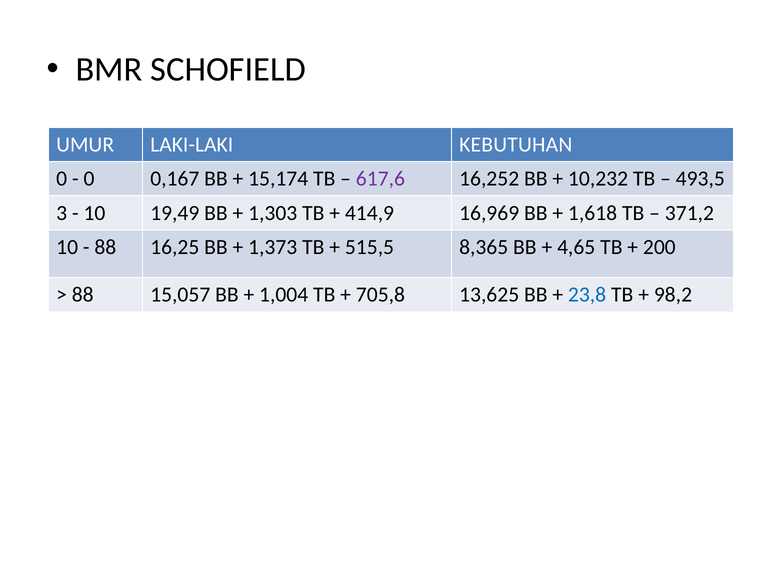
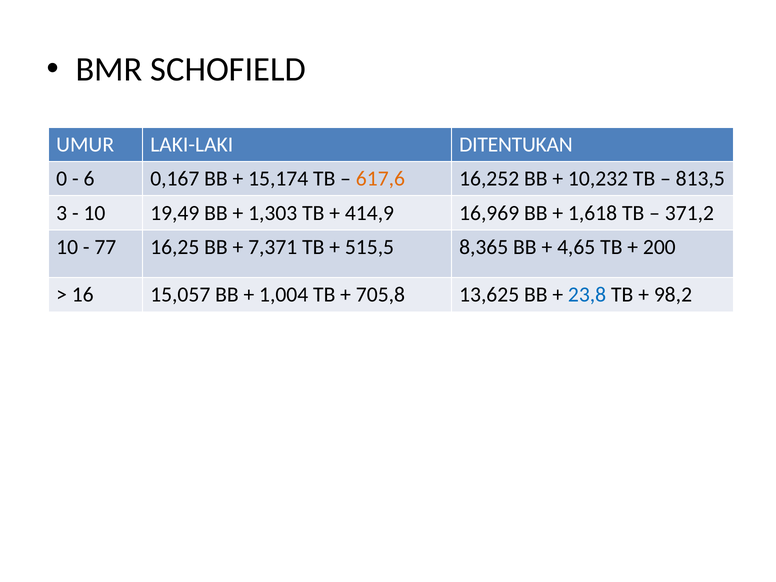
KEBUTUHAN: KEBUTUHAN -> DITENTUKAN (516, 145)
0: 0 -> 6 (89, 179)
617,6 colour: purple -> orange (380, 179)
493,5: 493,5 -> 813,5 (700, 179)
88: 88 -> 77 (105, 247)
1,373: 1,373 -> 7,371 (273, 247)
88: 88 -> 16 (83, 295)
